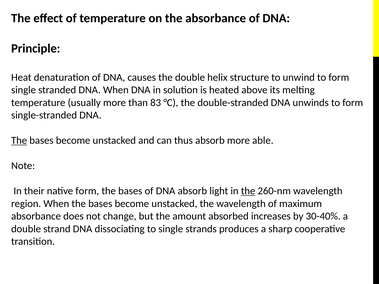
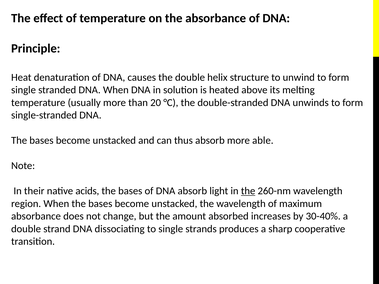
83: 83 -> 20 (156, 103)
The underline: present -> none (19, 141)
native form: form -> acids (87, 191)
